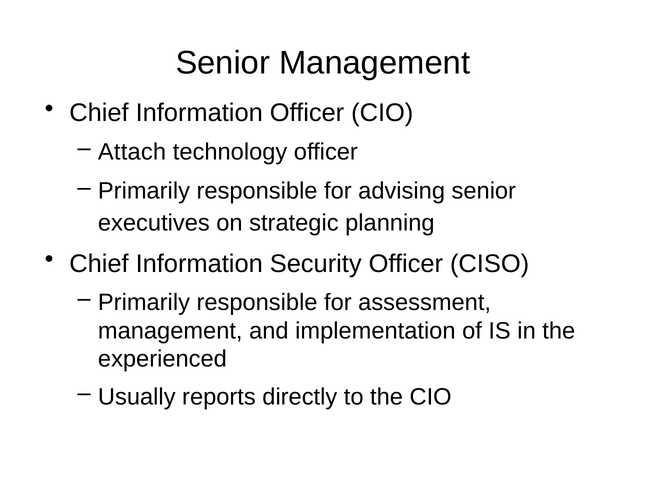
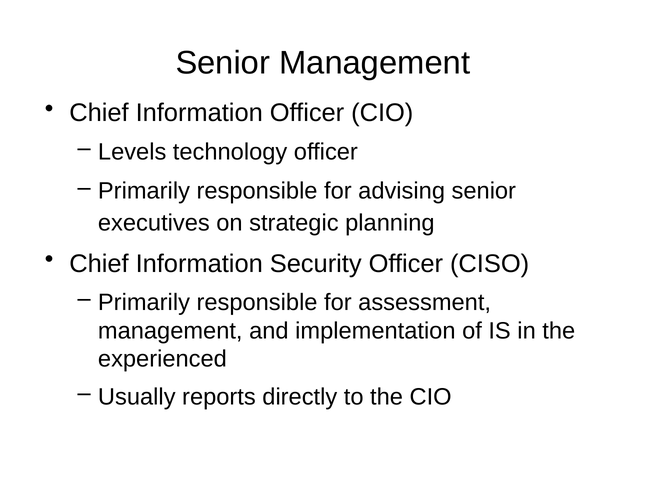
Attach: Attach -> Levels (132, 152)
